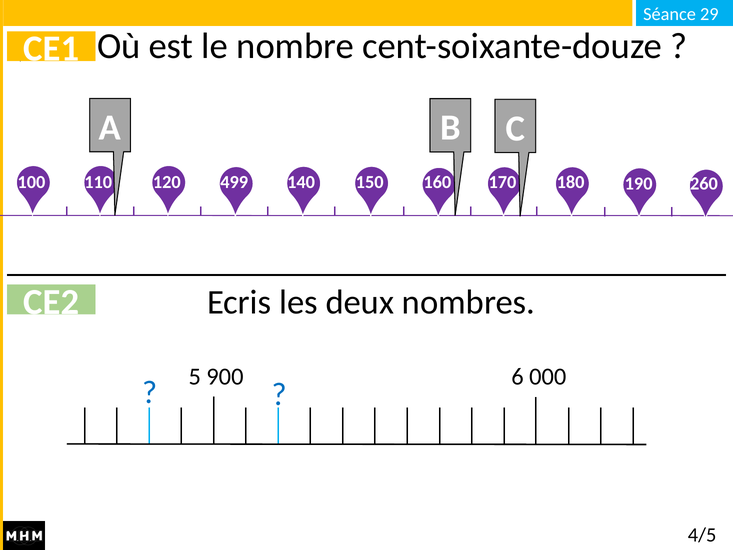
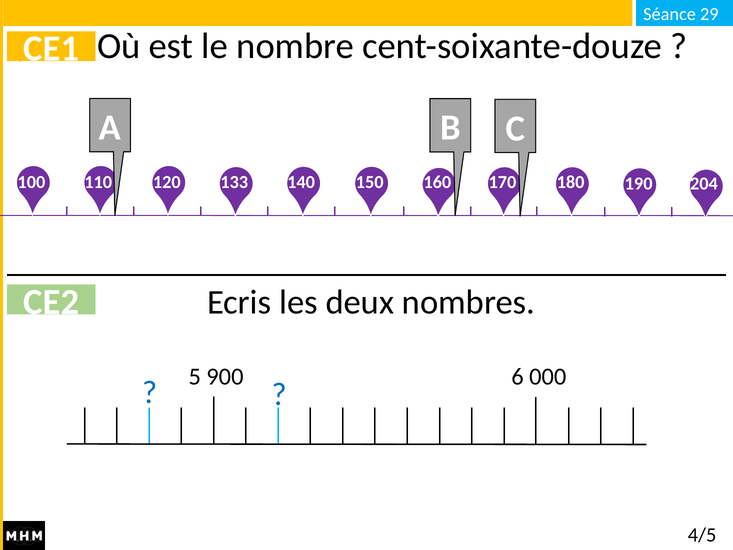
499: 499 -> 133 (234, 182)
260: 260 -> 204 (704, 184)
